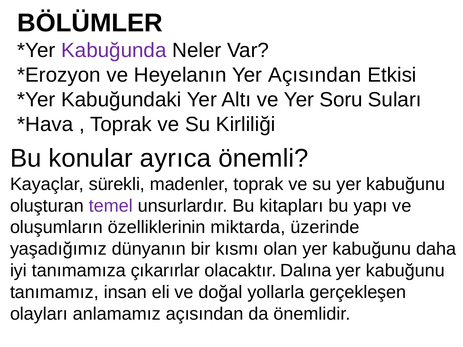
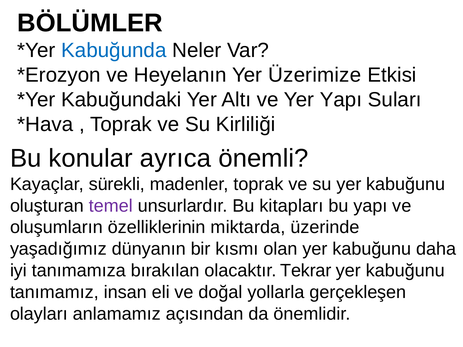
Kabuğunda colour: purple -> blue (114, 50)
Yer Açısından: Açısından -> Üzerimize (315, 75)
Yer Soru: Soru -> Yapı (341, 100)
çıkarırlar: çıkarırlar -> bırakılan (165, 271)
Dalına: Dalına -> Tekrar (306, 271)
